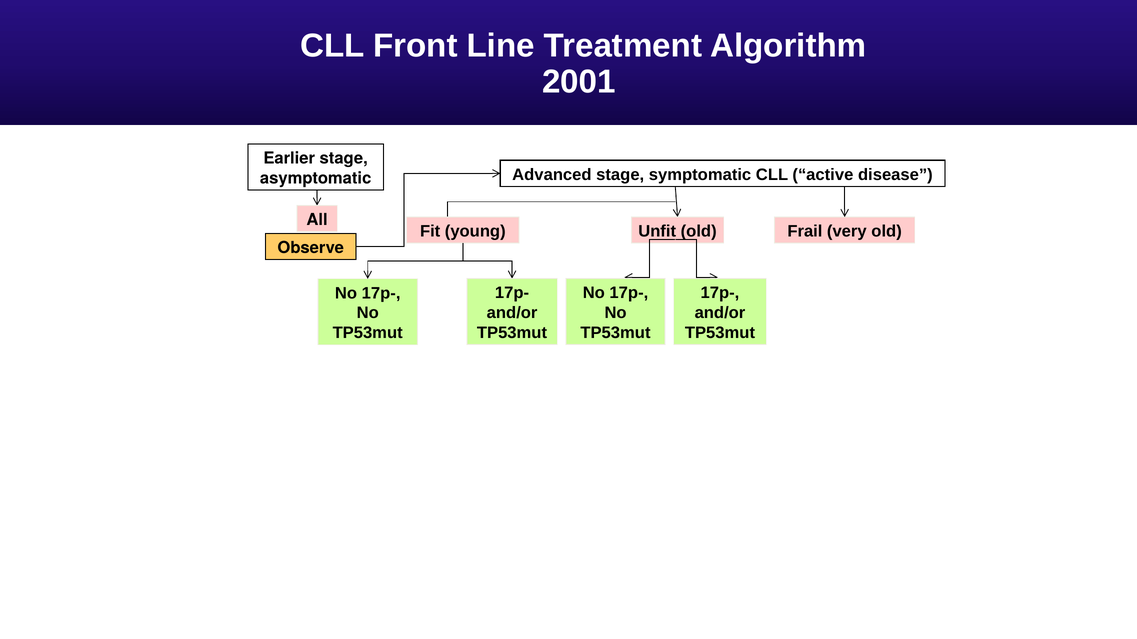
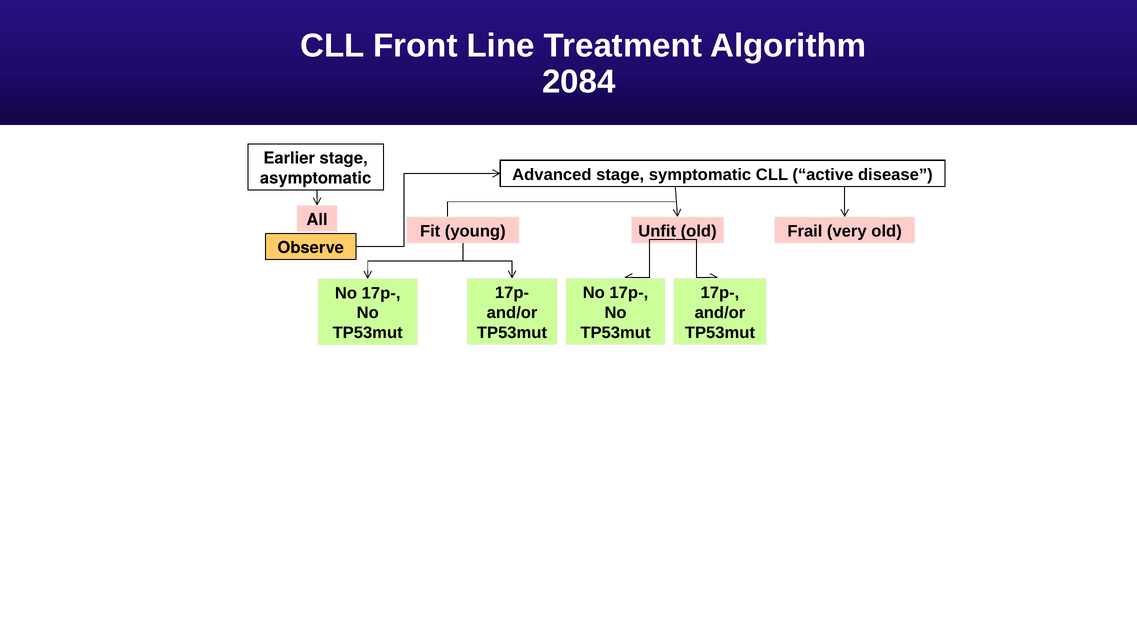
2001: 2001 -> 2084 (579, 82)
